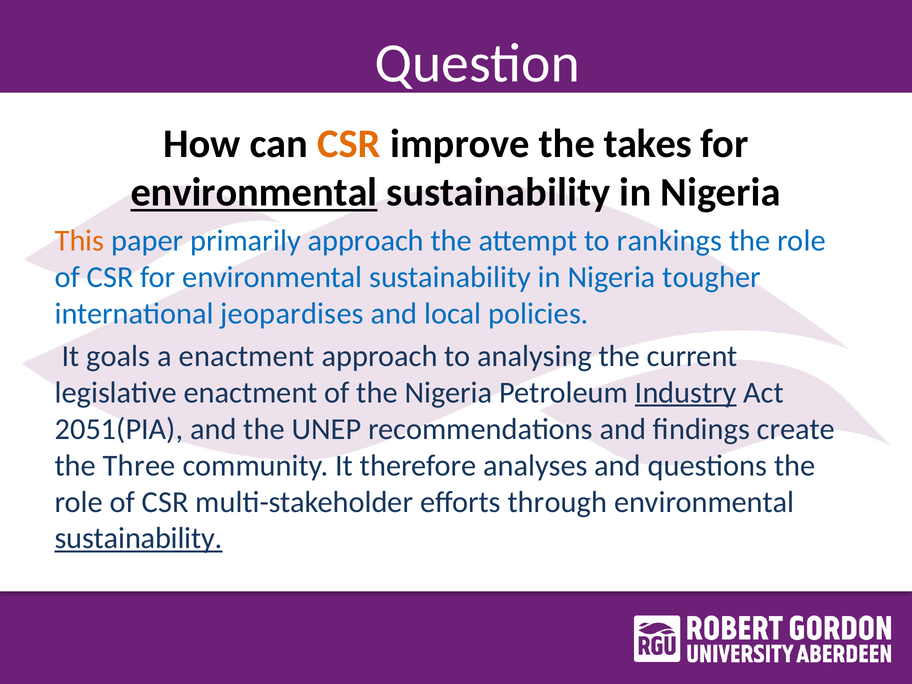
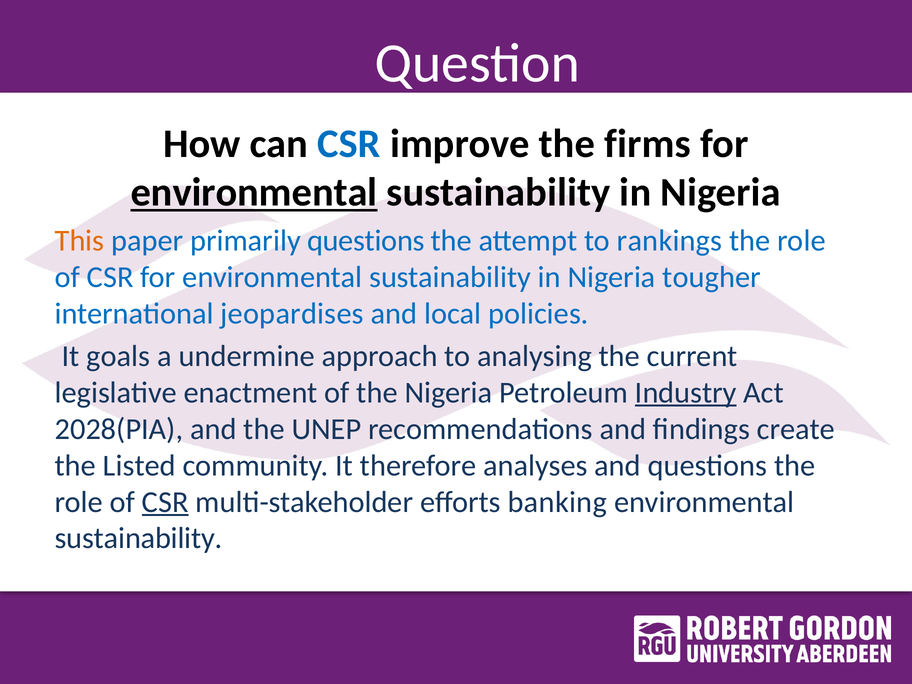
CSR colour: orange -> blue (349, 144)
takes: takes -> firms (648, 144)
primarily approach: approach -> questions (366, 241)
a enactment: enactment -> undermine (247, 356)
2051(PIA: 2051(PIA -> 2028(PIA (119, 429)
Three: Three -> Listed (139, 465)
CSR underline: none -> present (165, 502)
through: through -> banking (557, 502)
sustainability underline: present -> none (139, 538)
